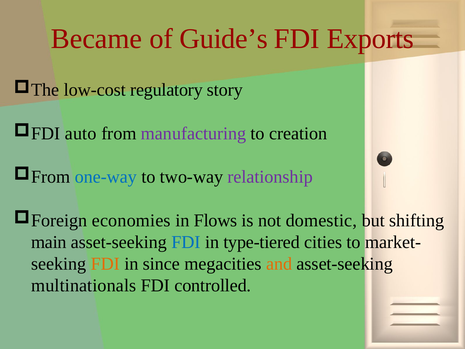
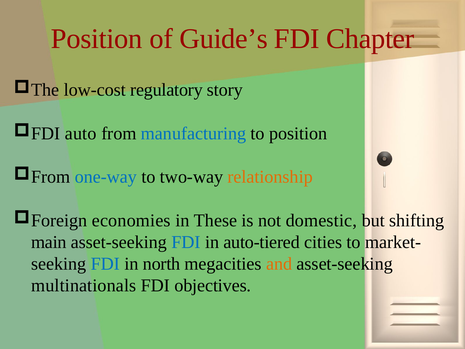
Became: Became -> Position (97, 39)
Exports: Exports -> Chapter (370, 39)
manufacturing colour: purple -> blue (194, 133)
to creation: creation -> position (298, 133)
relationship colour: purple -> orange (270, 177)
Flows: Flows -> These (216, 220)
type-tiered: type-tiered -> auto-tiered (262, 242)
FDI colour: orange -> blue (105, 264)
since: since -> north (162, 264)
controlled: controlled -> objectives (213, 285)
